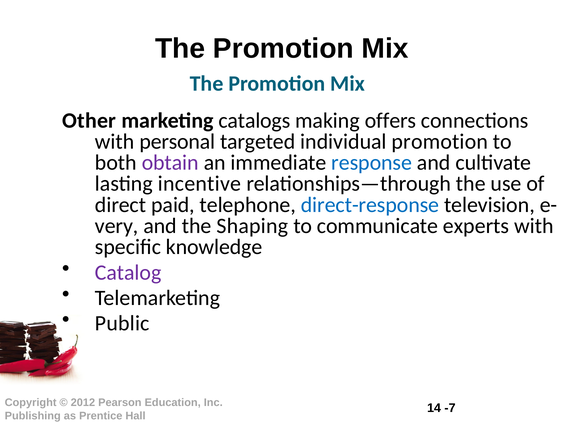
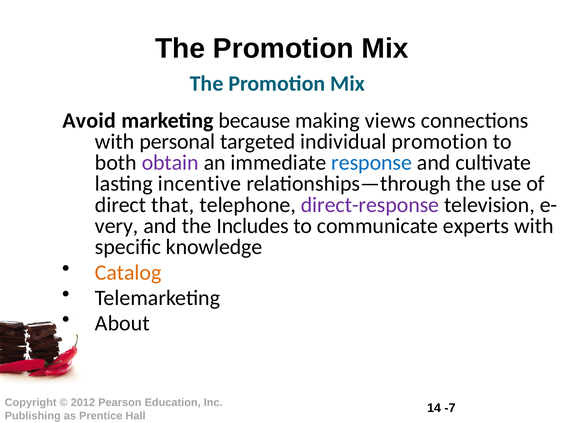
Other: Other -> Avoid (89, 121)
catalogs: catalogs -> because (254, 121)
offers: offers -> views (390, 121)
paid: paid -> that (173, 205)
direct-response colour: blue -> purple (370, 205)
Shaping: Shaping -> Includes (253, 226)
Catalog colour: purple -> orange (128, 272)
Public: Public -> About (122, 323)
